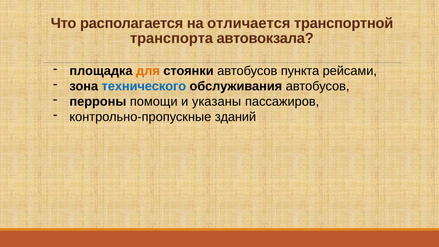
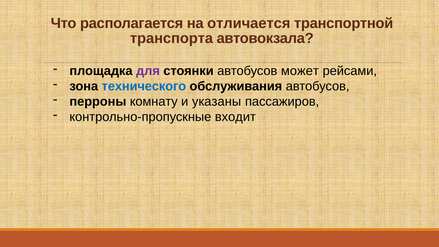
для colour: orange -> purple (148, 71)
пункта: пункта -> может (300, 71)
помощи: помощи -> комнату (154, 102)
зданий: зданий -> входит (235, 117)
